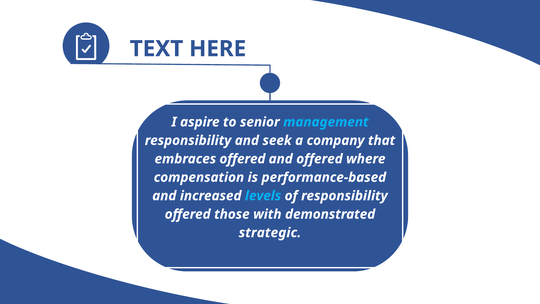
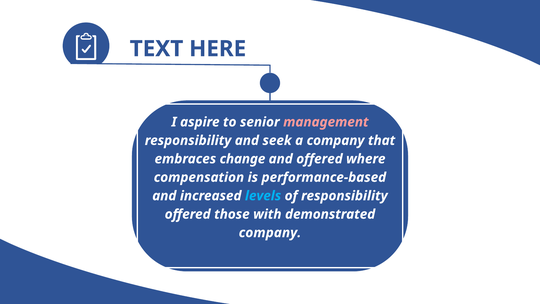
management colour: light blue -> pink (326, 122)
embraces offered: offered -> change (242, 159)
strategic: strategic -> company (270, 233)
